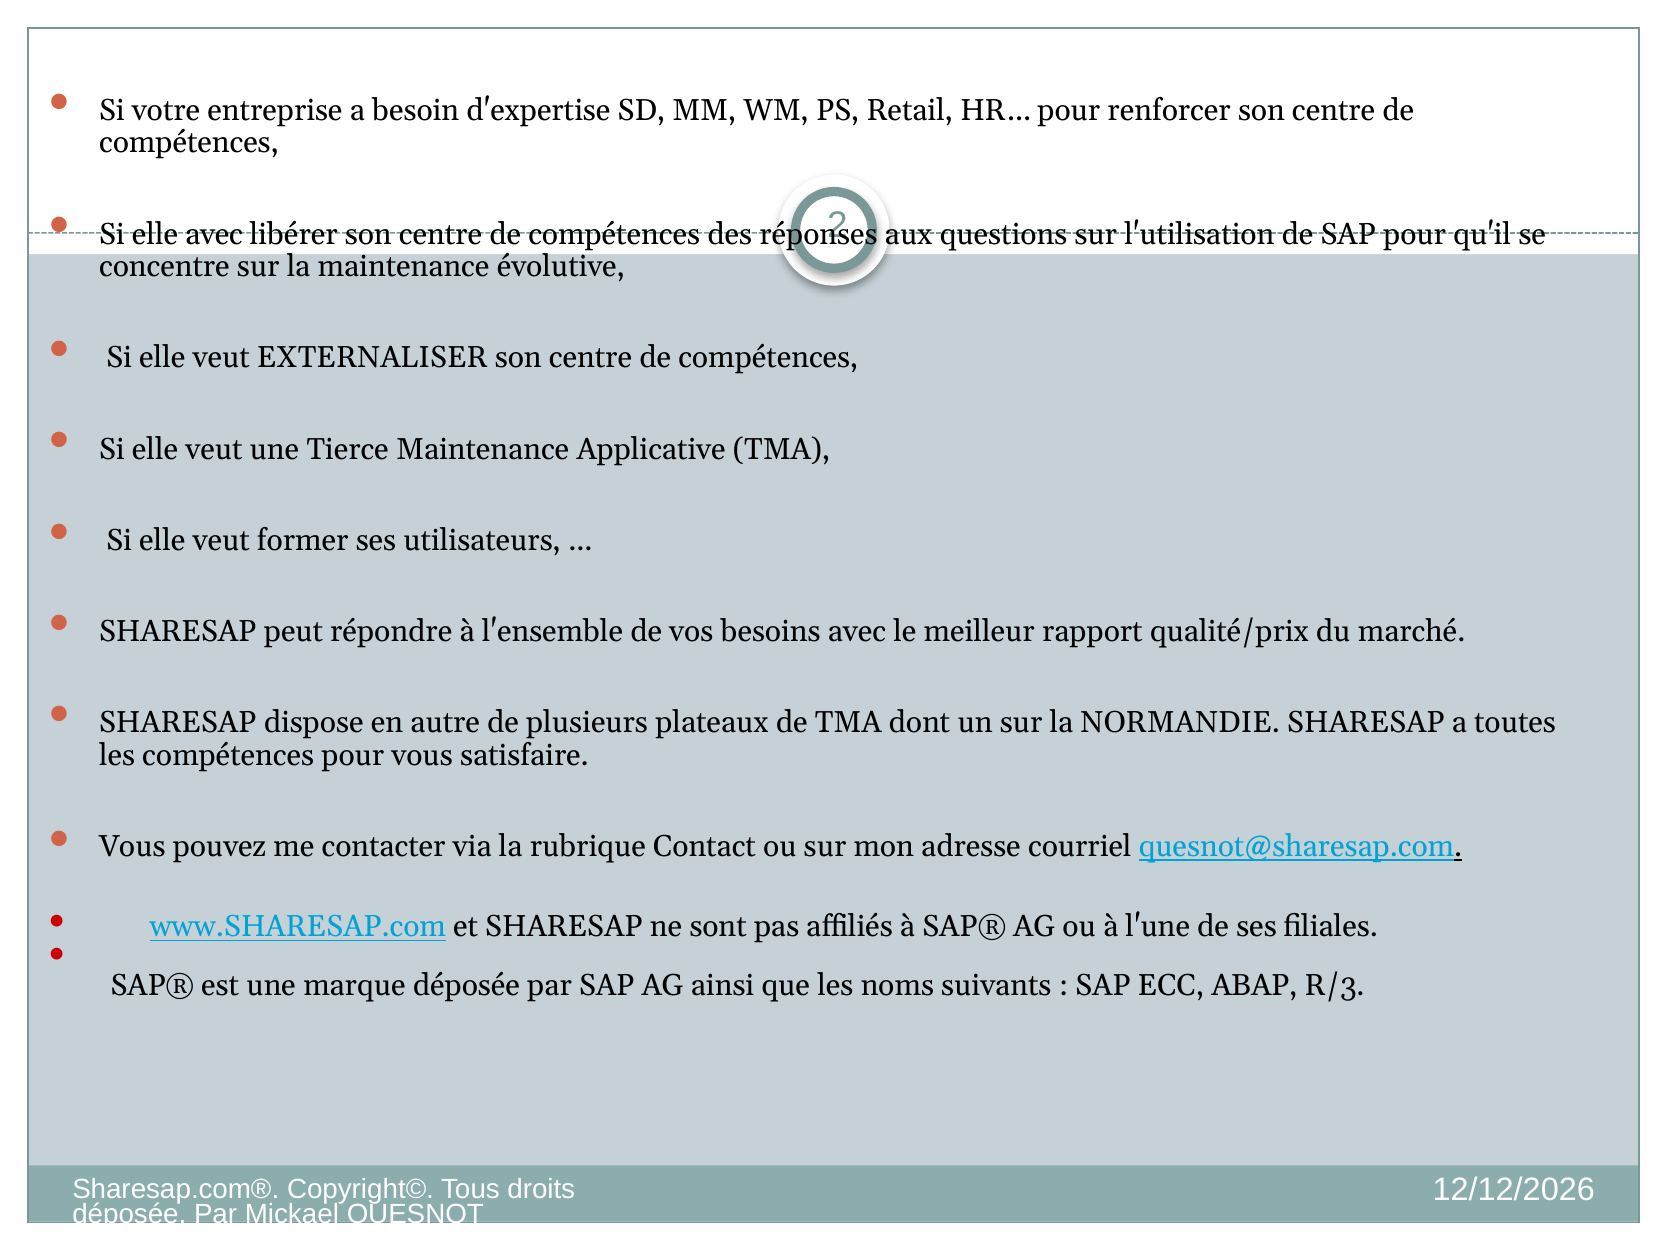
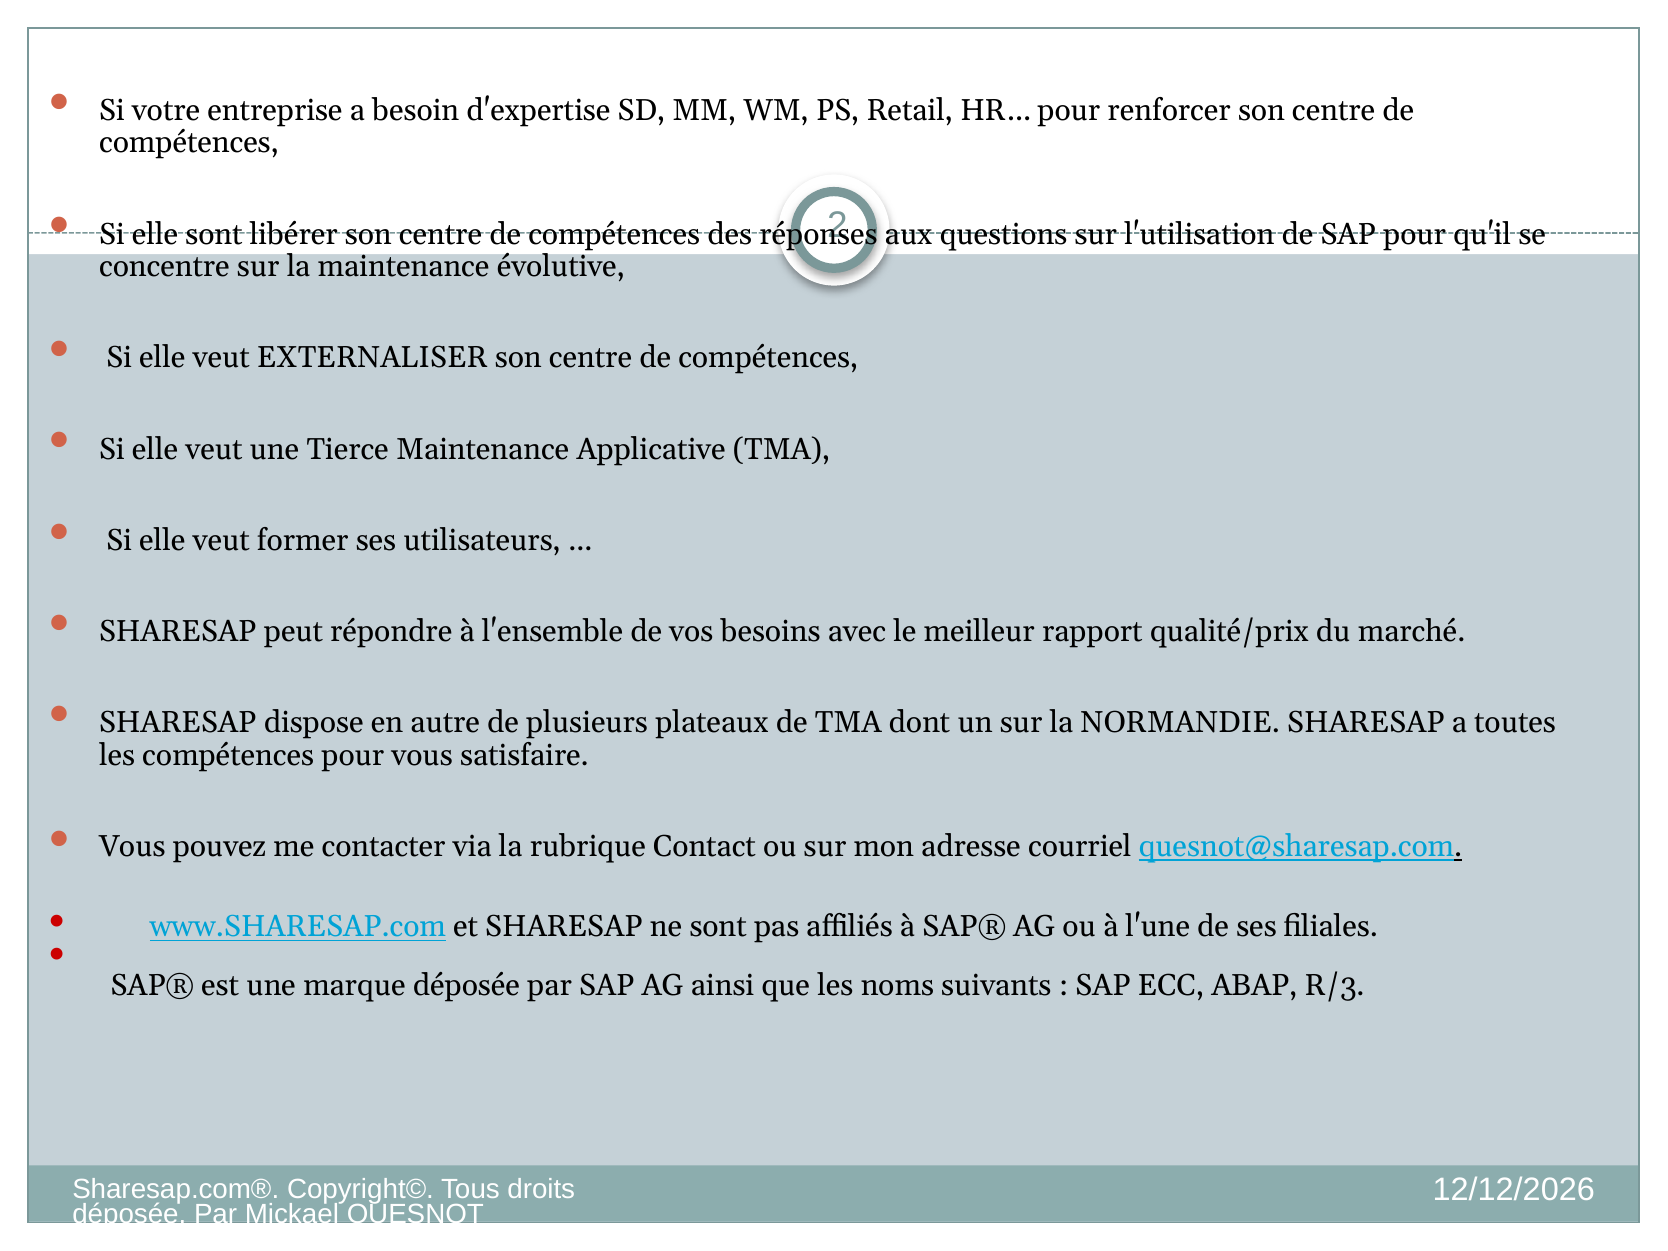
elle avec: avec -> sont (214, 234)
